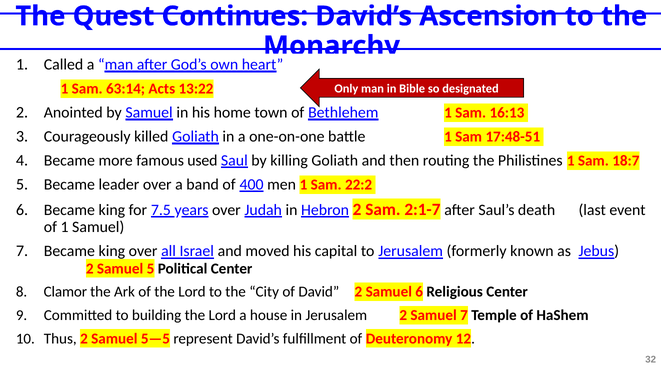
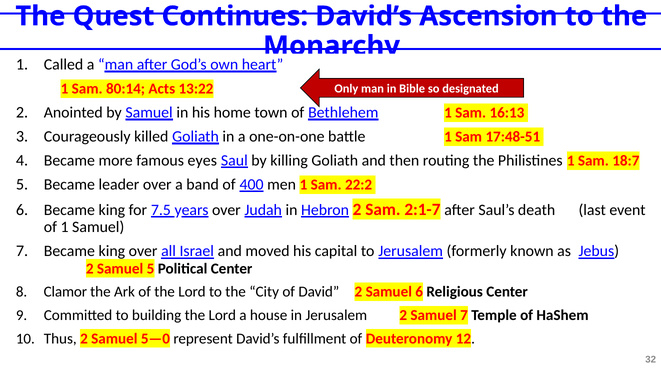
63:14: 63:14 -> 80:14 (126, 89)
used: used -> eyes (202, 161)
5—5: 5—5 -> 5—0 (155, 338)
